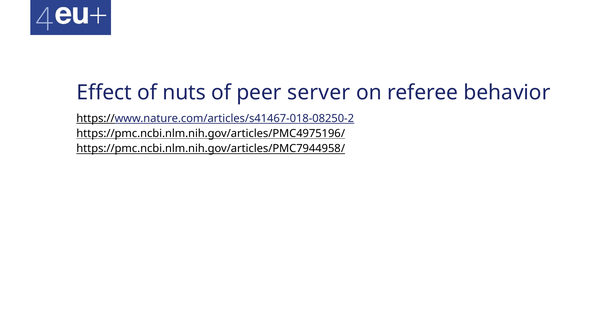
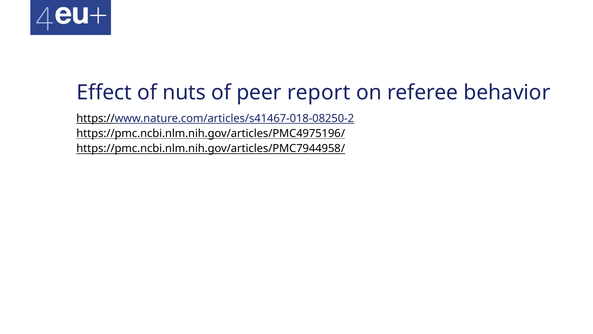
server: server -> report (319, 92)
